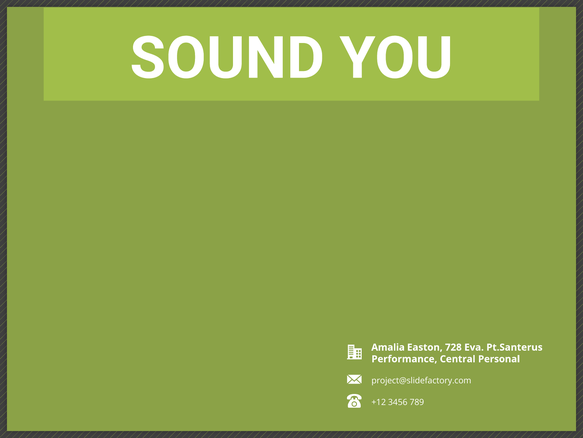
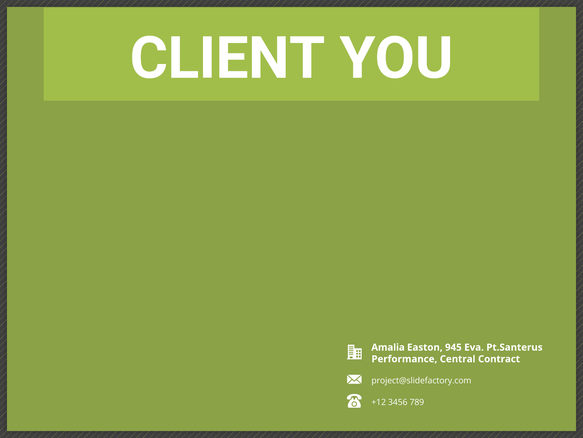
SOUND: SOUND -> CLIENT (227, 58)
728: 728 -> 945 (453, 347)
Personal: Personal -> Contract (499, 358)
